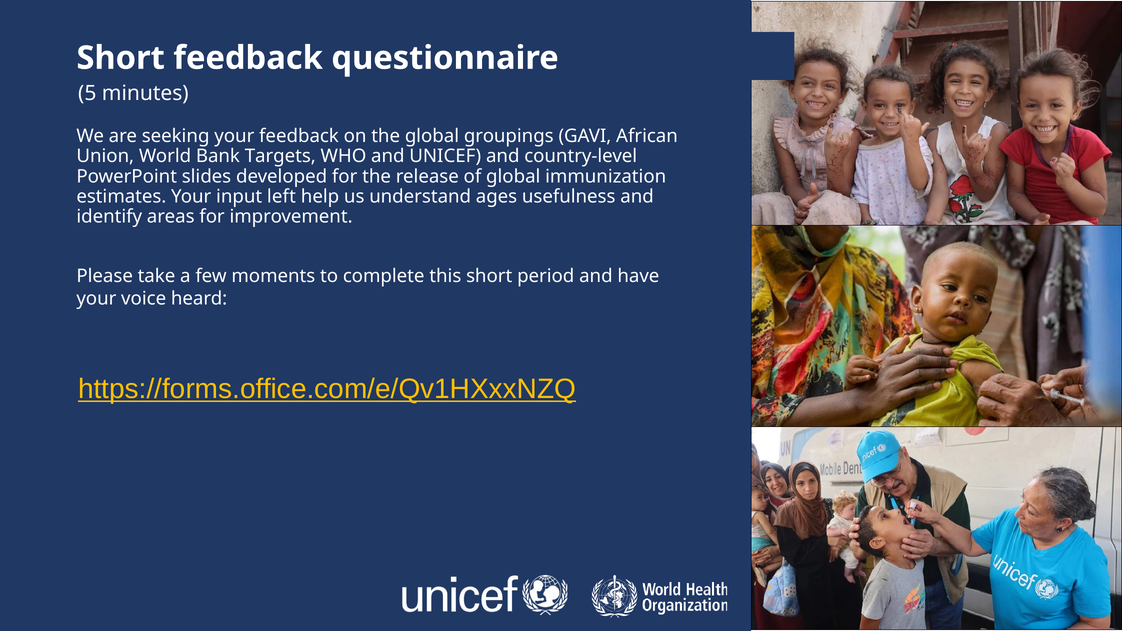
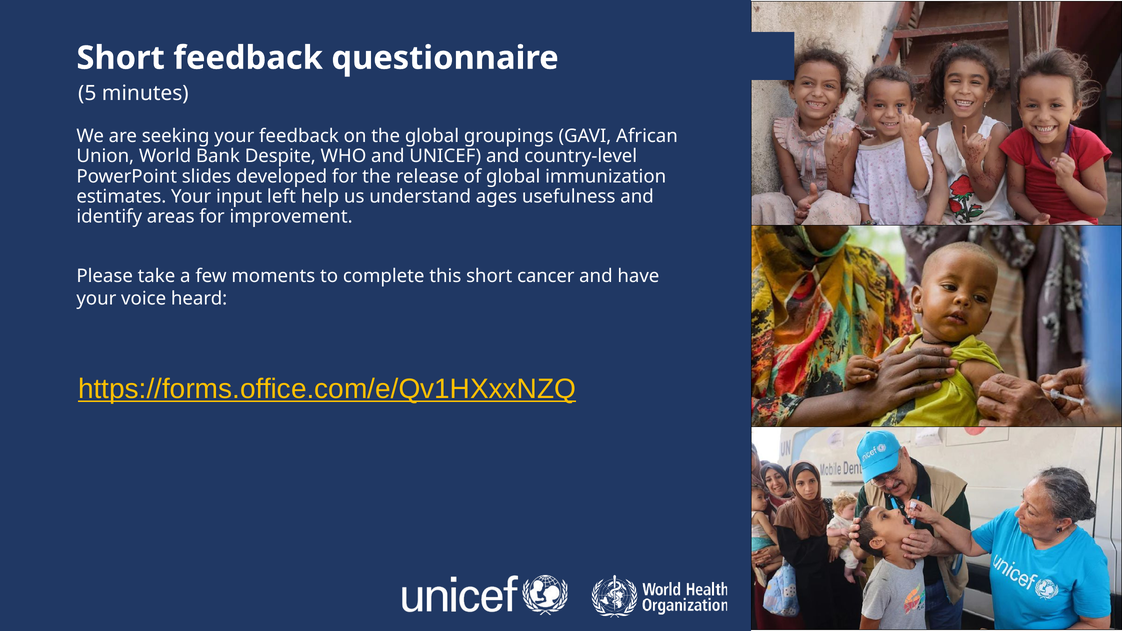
Targets: Targets -> Despite (280, 156)
period: period -> cancer (546, 276)
